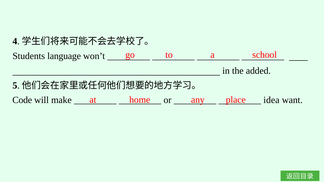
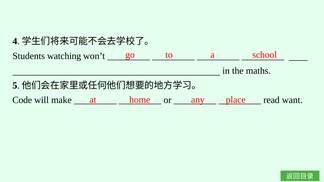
language: language -> watching (64, 56)
added: added -> maths (258, 71)
idea: idea -> read (271, 100)
